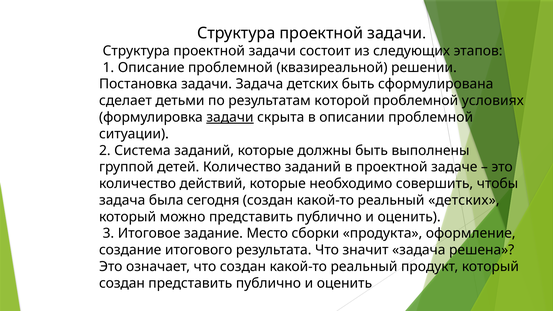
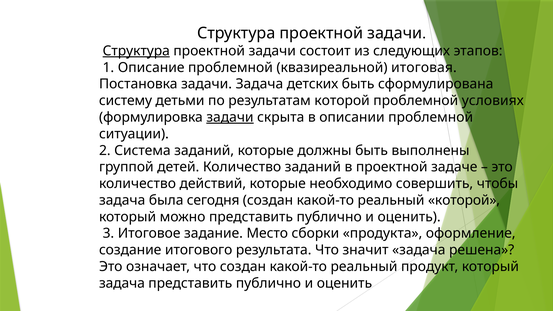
Структура underline: none -> present (136, 51)
решении: решении -> итоговая (424, 68)
сделает: сделает -> систему (126, 101)
реальный детских: детских -> которой (464, 200)
создан: создан -> задача (122, 283)
